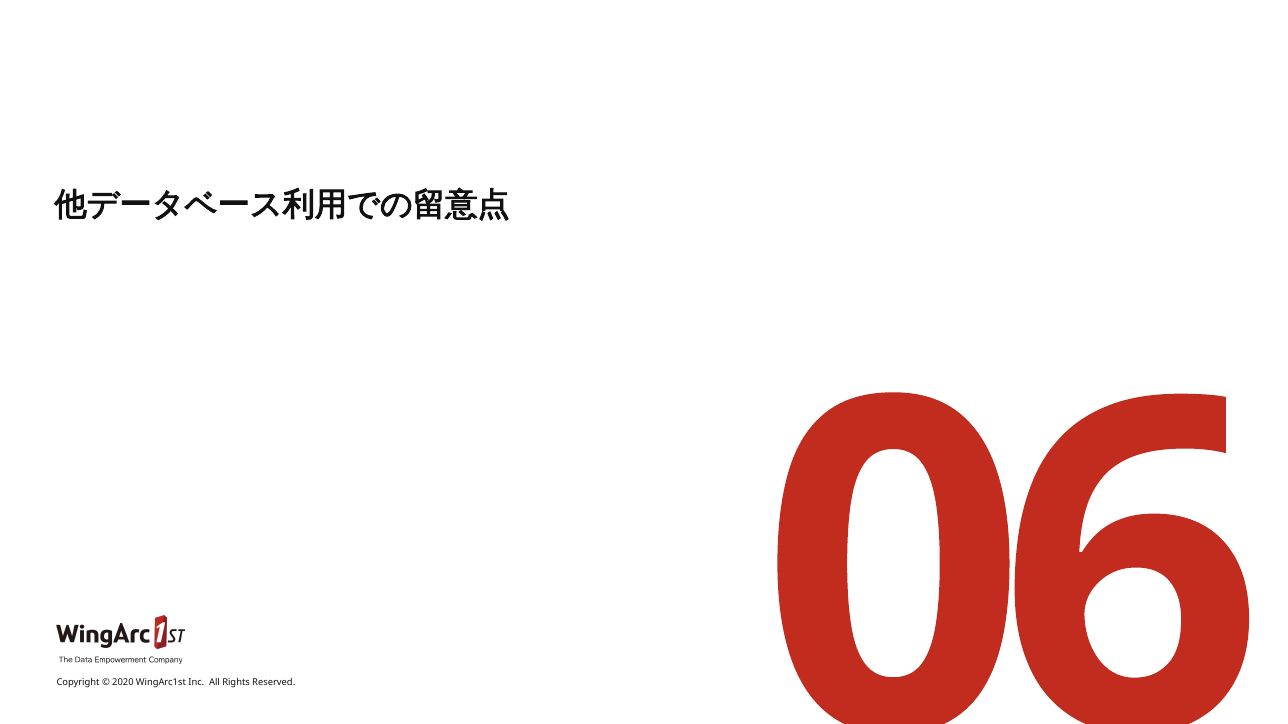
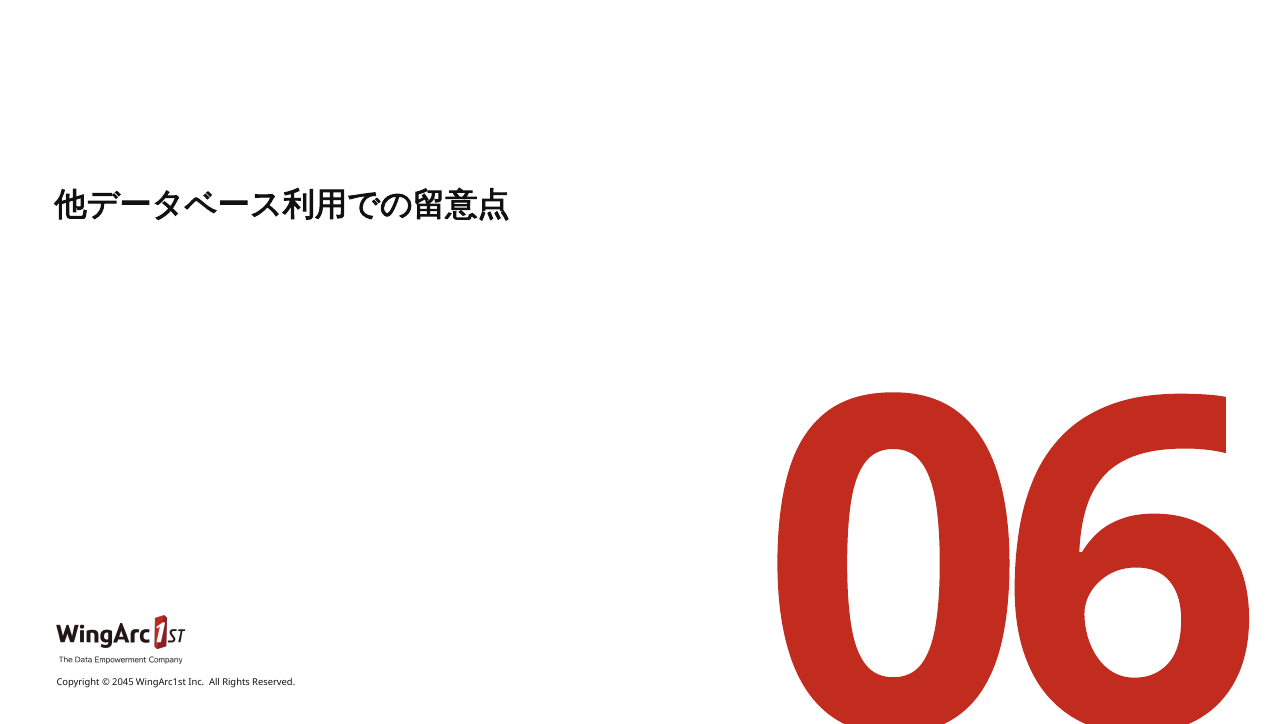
2020: 2020 -> 2045 (123, 683)
